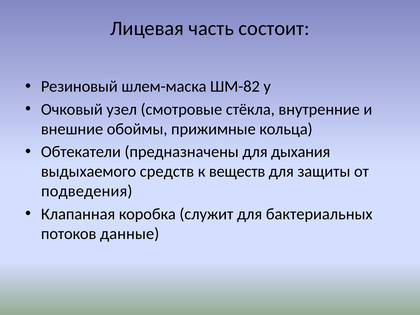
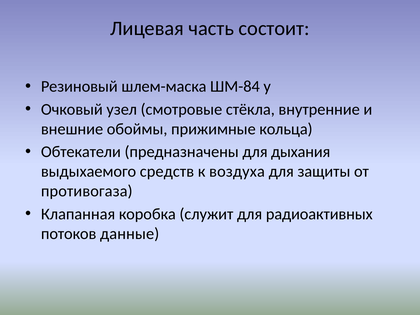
ШМ-82: ШМ-82 -> ШМ-84 (235, 87)
веществ: веществ -> воздуха (237, 172)
подведения: подведения -> противогаза (87, 191)
бактериальных: бактериальных -> радиоактивных (319, 214)
